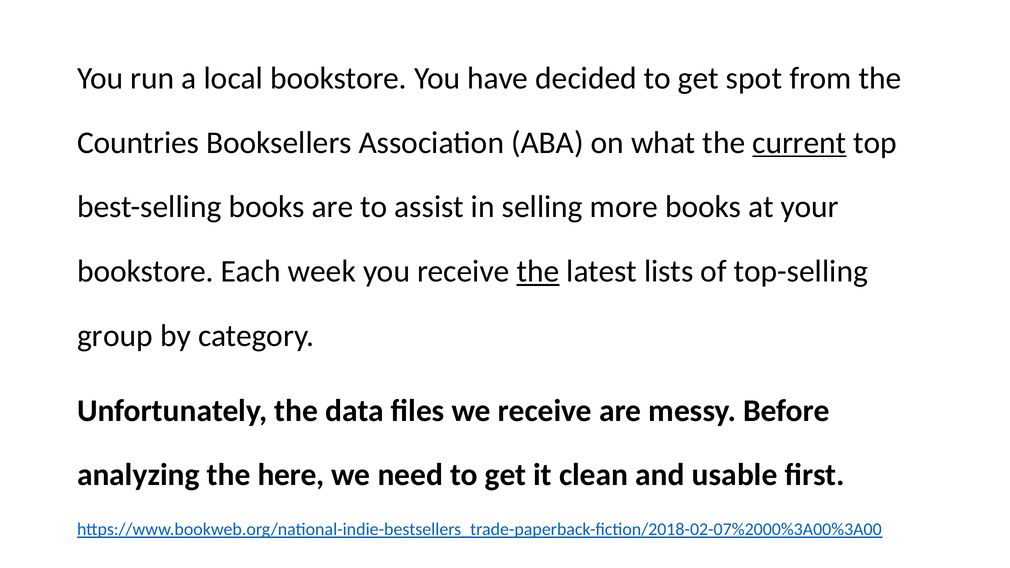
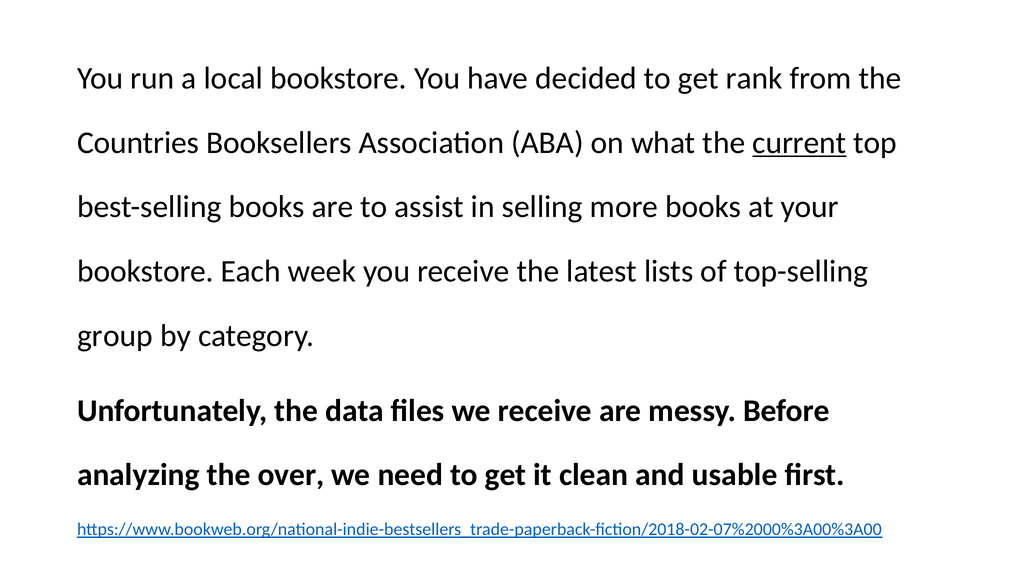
spot: spot -> rank (754, 78)
the underline: present -> none (538, 271)
here: here -> over (291, 475)
